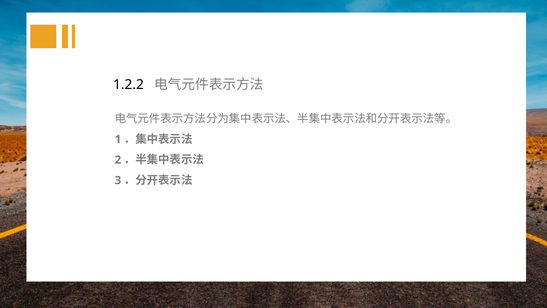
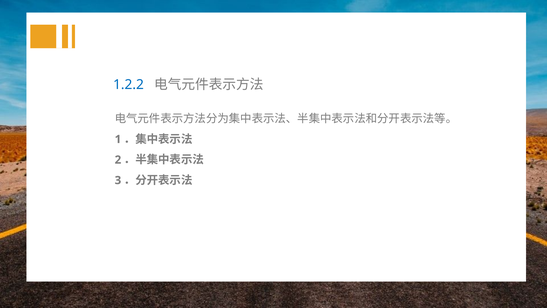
1.2.2 colour: black -> blue (128, 85)
